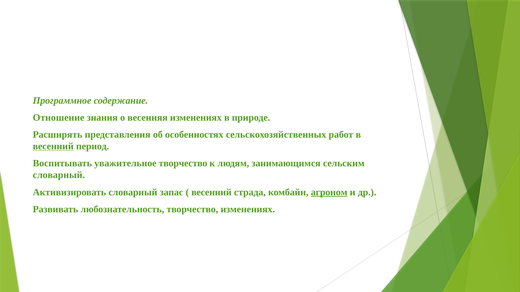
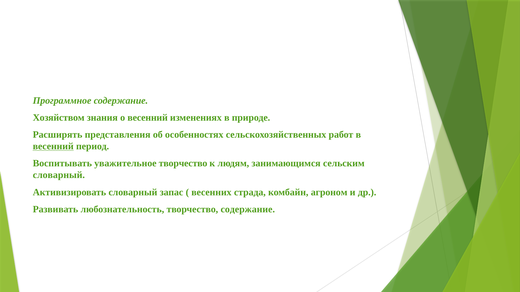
Отношение: Отношение -> Хозяйством (59, 118)
о весенняя: весенняя -> весенний (148, 118)
весенний: весенний -> весенних (211, 193)
агроном underline: present -> none (329, 193)
творчество изменениях: изменениях -> содержание (248, 210)
